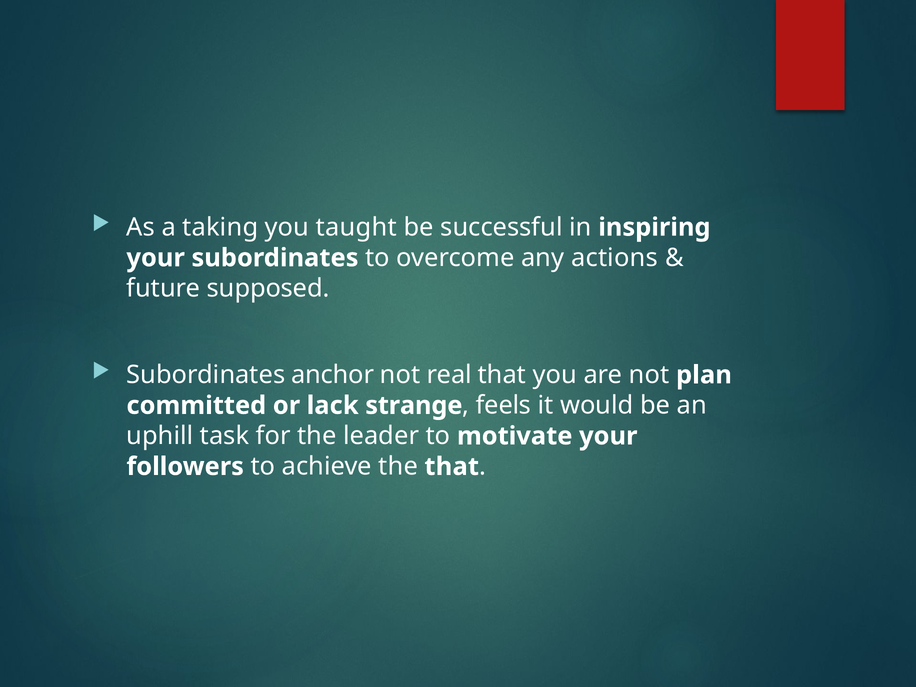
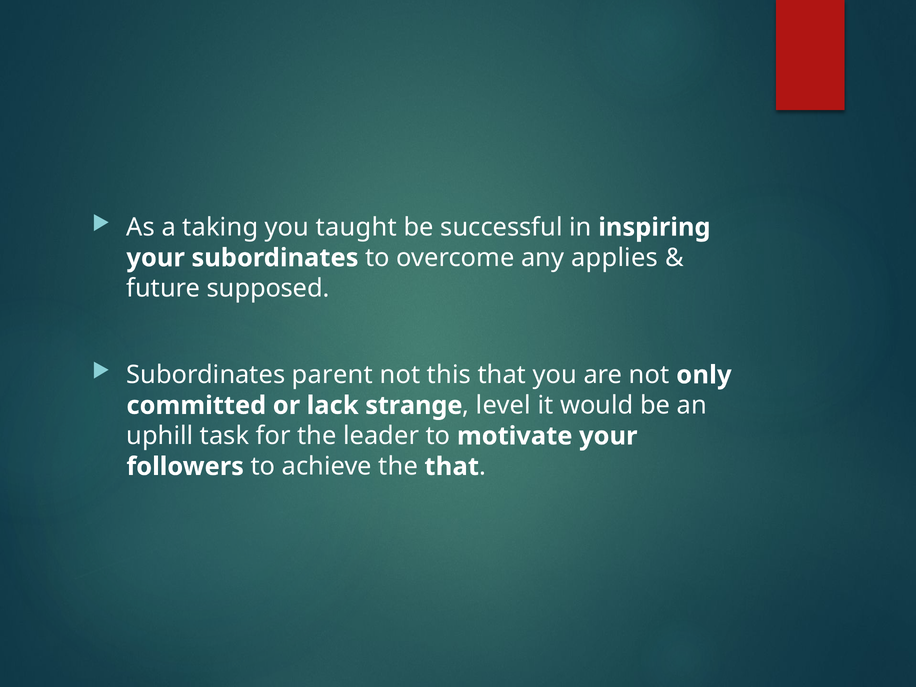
actions: actions -> applies (615, 258)
anchor: anchor -> parent (332, 375)
real: real -> this (449, 375)
plan: plan -> only (704, 375)
feels: feels -> level (503, 405)
